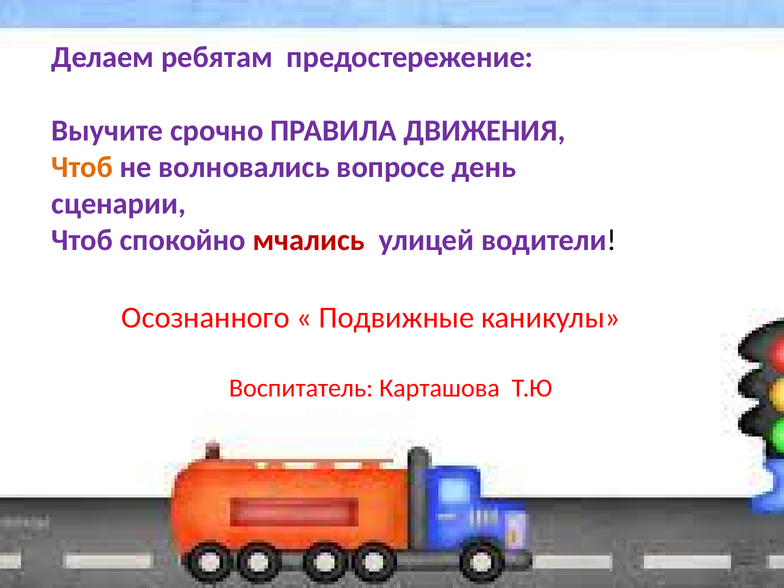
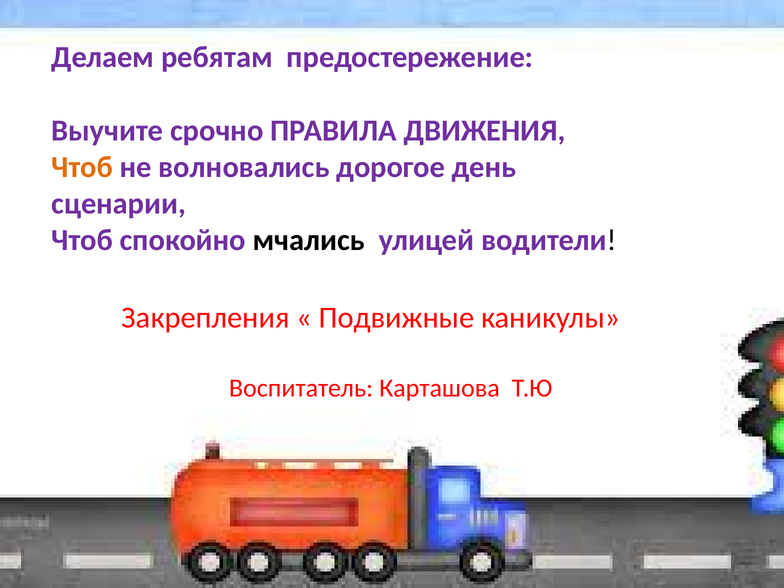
вопросе: вопросе -> дорогое (391, 167)
мчались colour: red -> black (309, 240)
Осознанного: Осознанного -> Закрепления (206, 318)
